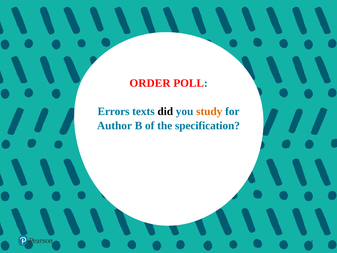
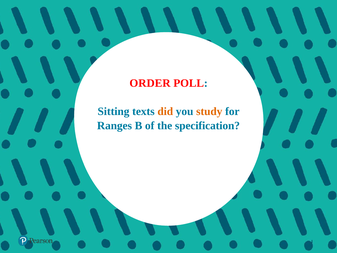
Errors: Errors -> Sitting (114, 111)
did colour: black -> orange (165, 111)
Author: Author -> Ranges (114, 126)
